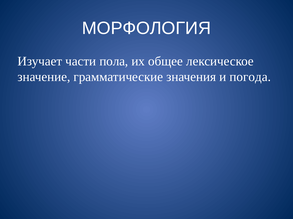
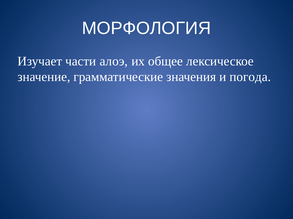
пола: пола -> алоэ (114, 61)
